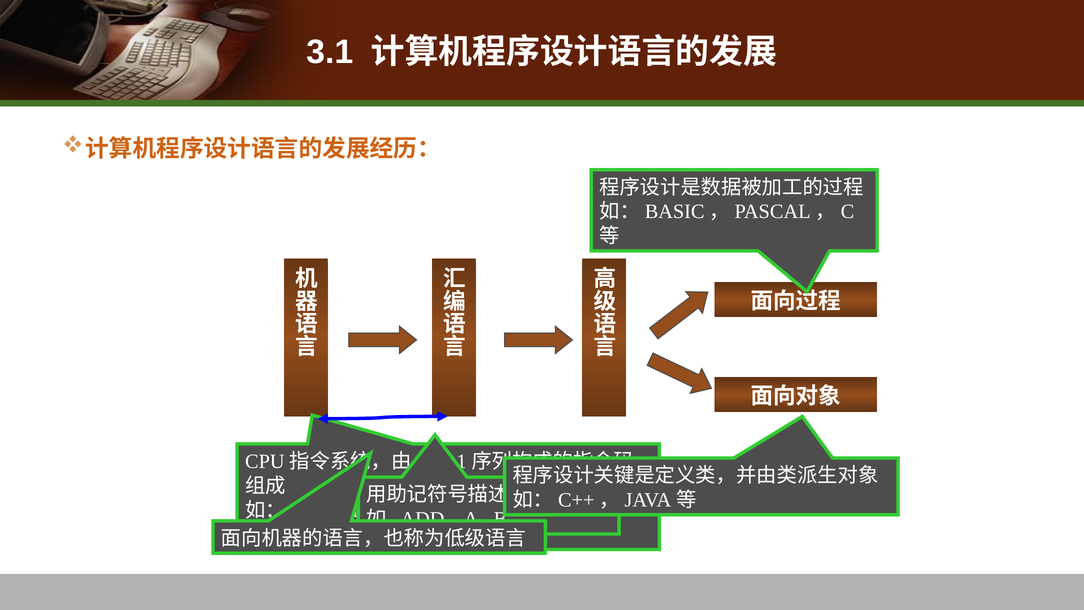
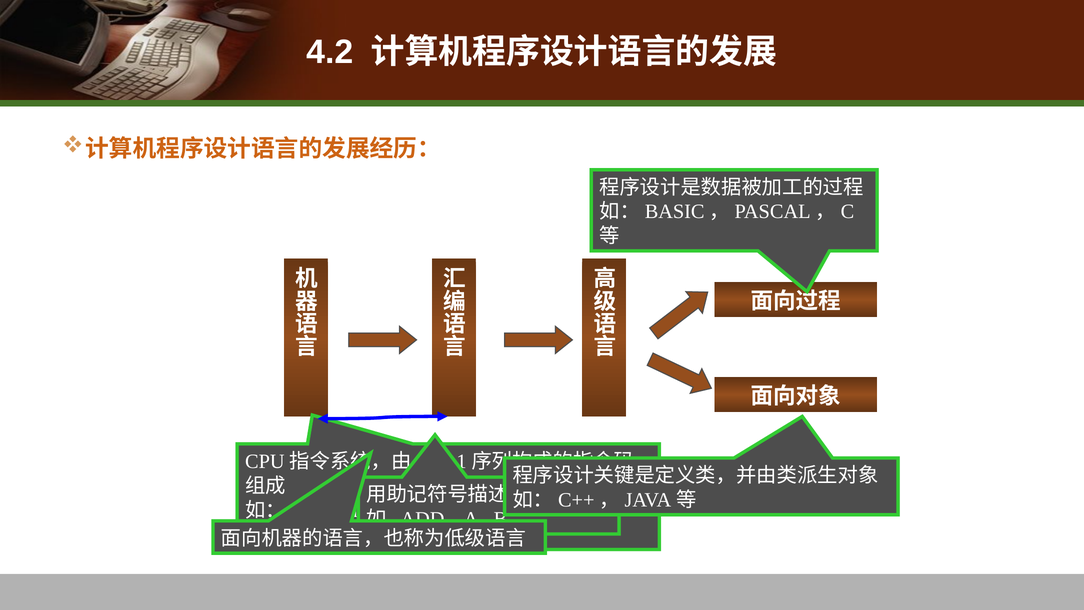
3.1: 3.1 -> 4.2 (330, 52)
